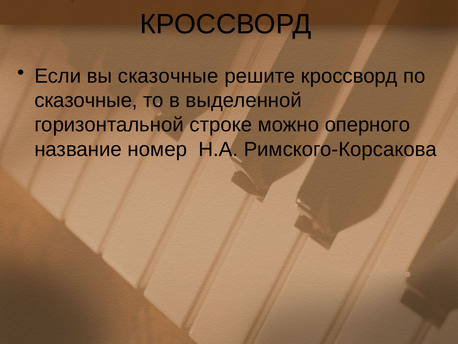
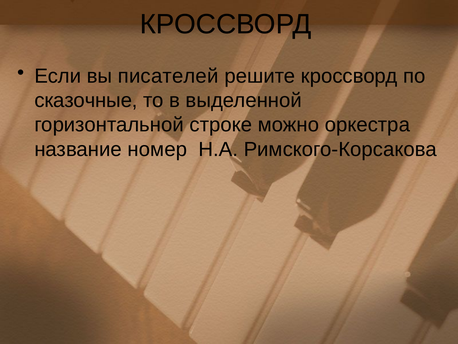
вы сказочные: сказочные -> писателей (168, 76)
оперного: оперного -> оркестра (367, 125)
